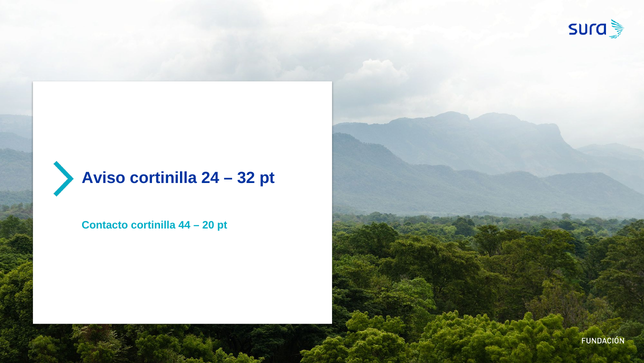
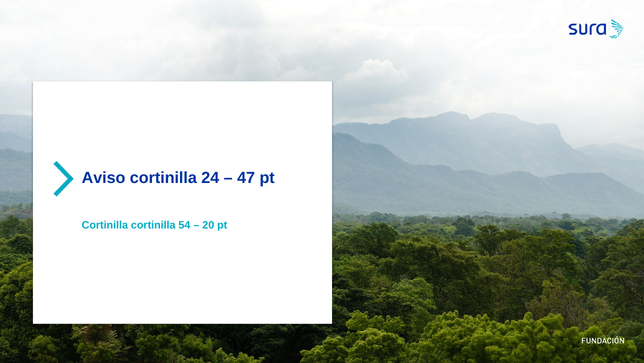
32: 32 -> 47 (246, 178)
Contacto: Contacto -> Cortinilla (105, 225)
44: 44 -> 54 (184, 225)
